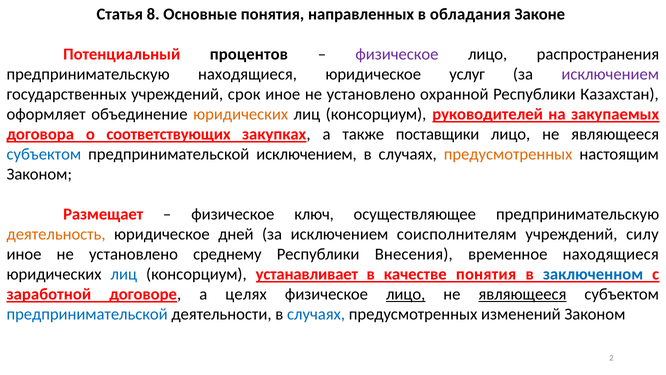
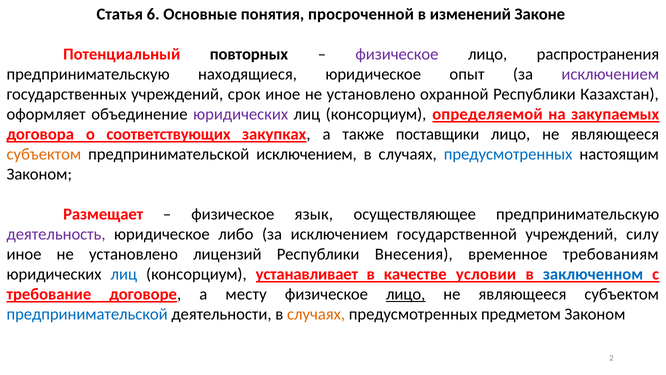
8: 8 -> 6 (153, 14)
направленных: направленных -> просроченной (361, 14)
обладания: обладания -> изменений (470, 14)
процентов: процентов -> повторных (249, 54)
услуг: услуг -> опыт (467, 74)
юридических colour: orange -> purple (241, 114)
руководителей: руководителей -> определяемой (487, 114)
субъектом colour: blue -> orange (44, 154)
предусмотренных colour: orange -> blue (508, 154)
ключ: ключ -> язык (314, 214)
деятельность colour: orange -> purple (56, 234)
дней: дней -> либо (236, 234)
соисполнителям: соисполнителям -> государственной (457, 234)
среднему: среднему -> лицензий (227, 254)
временное находящиеся: находящиеся -> требованиям (611, 254)
качестве понятия: понятия -> условии (486, 274)
заработной: заработной -> требование (49, 294)
целях: целях -> месту (246, 294)
являющееся underline: present -> none (522, 294)
случаях colour: blue -> orange (316, 314)
изменений: изменений -> предметом (521, 314)
